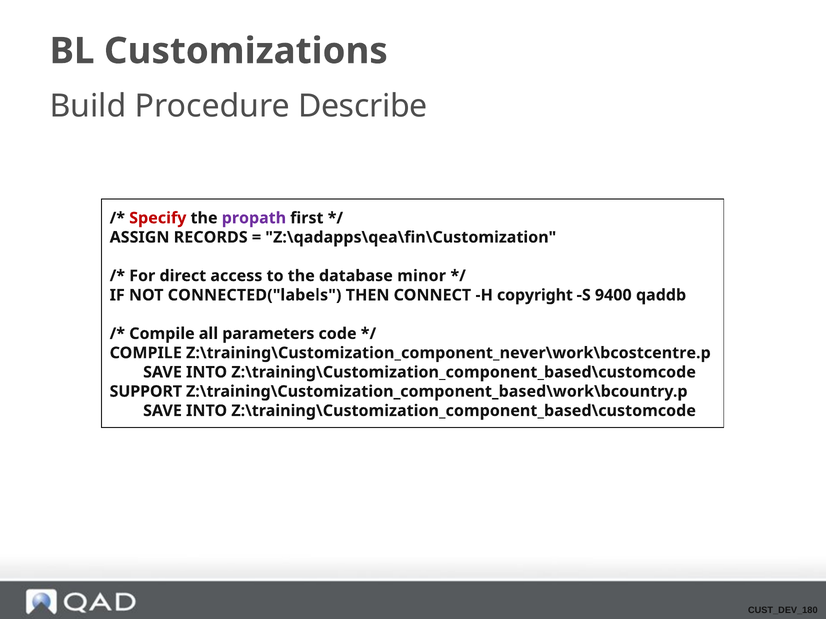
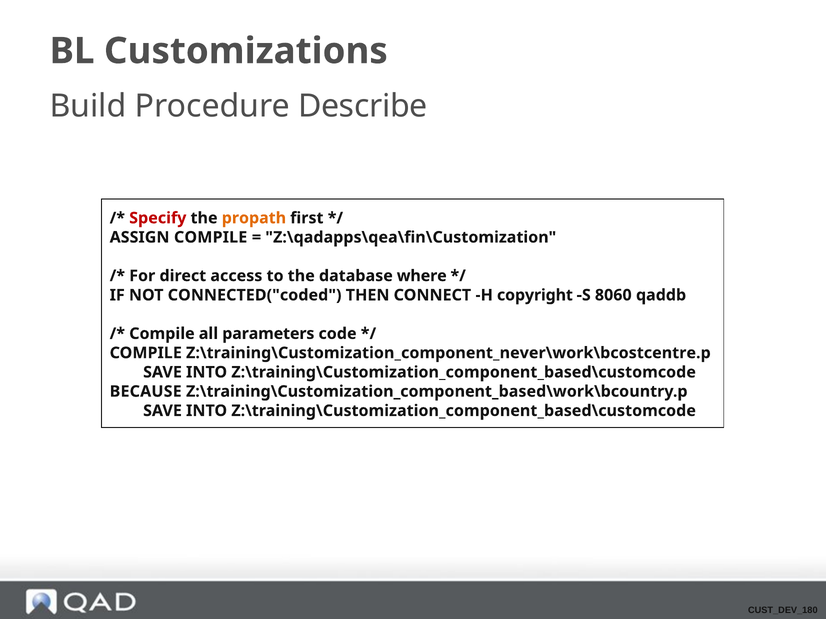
propath colour: purple -> orange (254, 218)
ASSIGN RECORDS: RECORDS -> COMPILE (211, 237)
minor: minor -> where (422, 276)
CONNECTED("labels: CONNECTED("labels -> CONNECTED("coded (255, 295)
9400: 9400 -> 8060 (613, 295)
SUPPORT: SUPPORT -> BECAUSE (146, 392)
